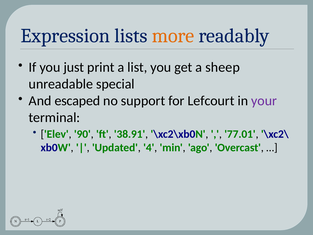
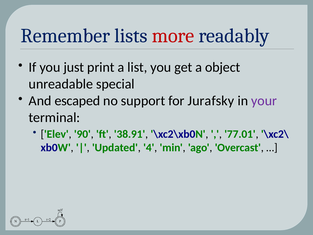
Expression: Expression -> Remember (65, 36)
more colour: orange -> red (173, 36)
sheep: sheep -> object (223, 67)
Lefcourt: Lefcourt -> Jurafsky (211, 101)
